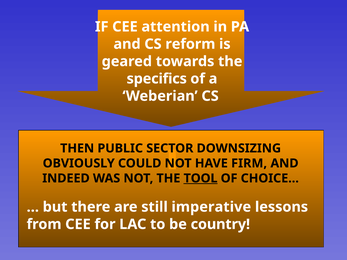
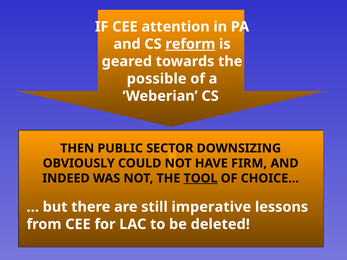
reform underline: none -> present (190, 44)
specifics: specifics -> possible (157, 79)
country: country -> deleted (220, 224)
